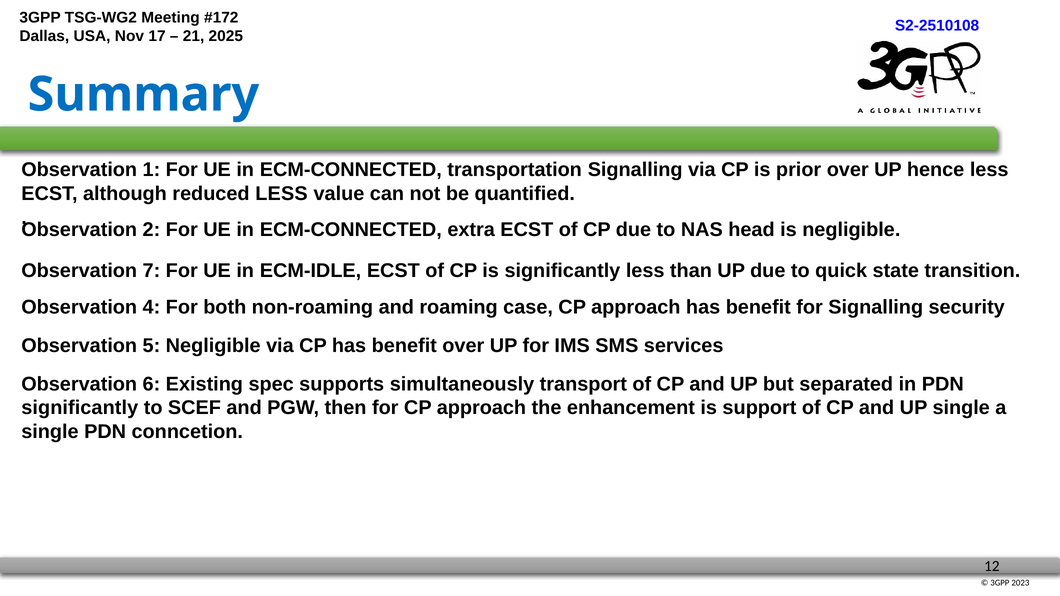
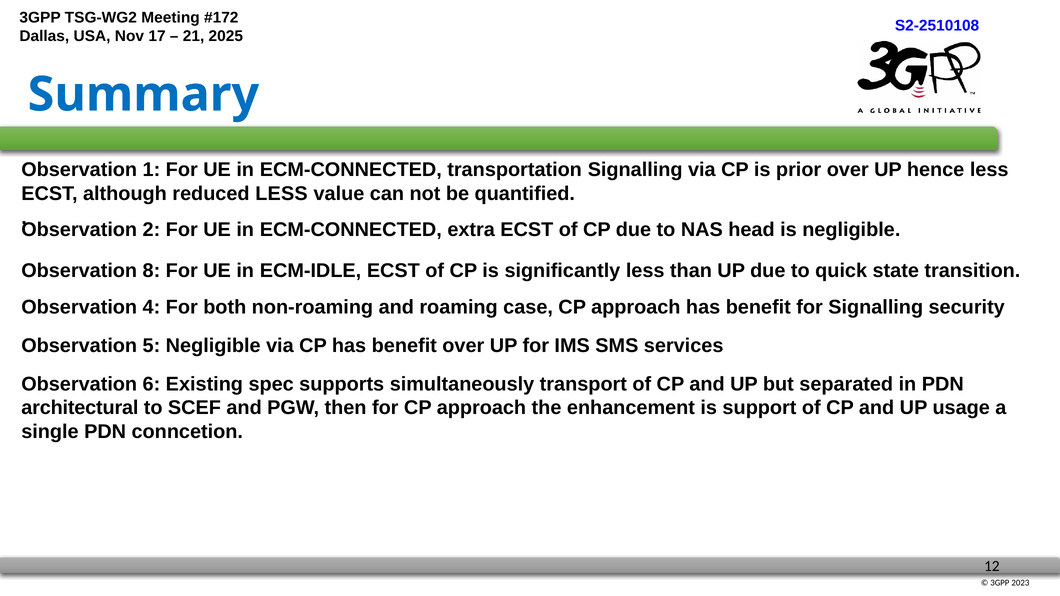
7: 7 -> 8 (151, 271)
significantly: significantly -> architectural (80, 408)
UP single: single -> usage (961, 408)
